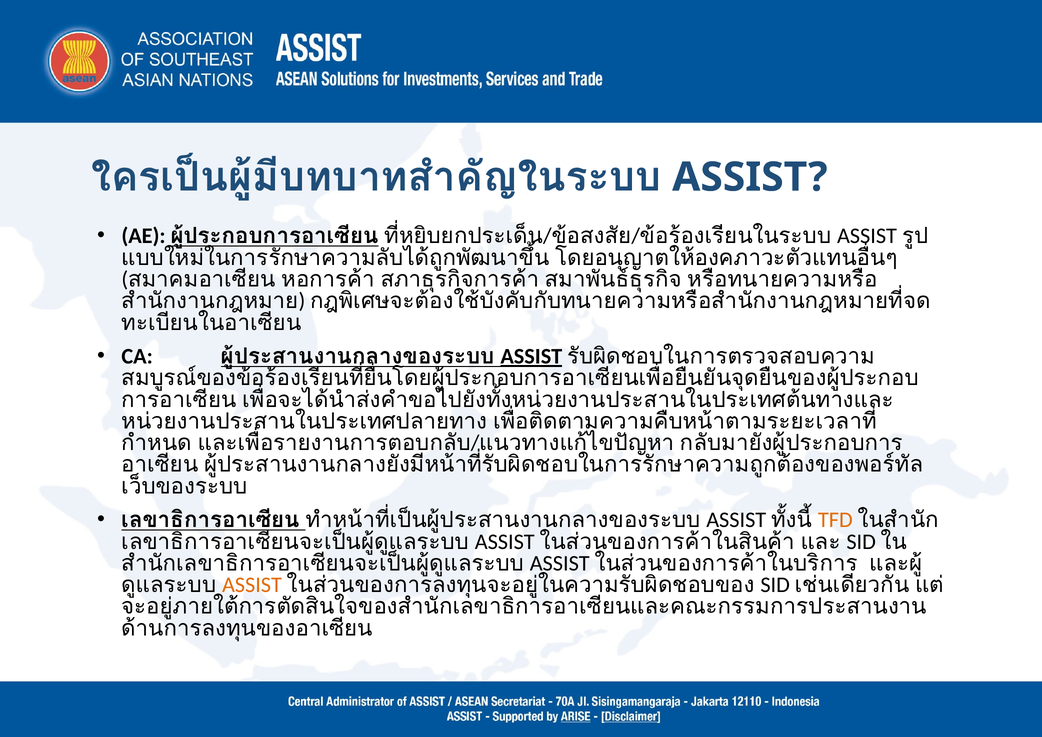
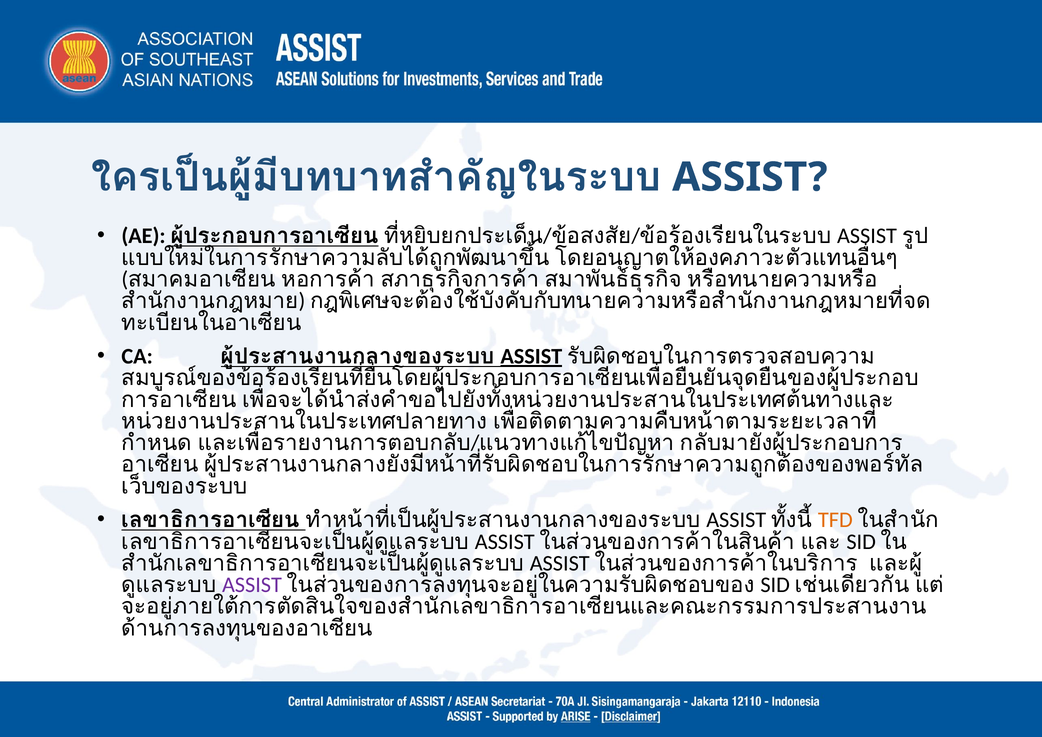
ASSIST colour: orange -> purple (252, 585)
